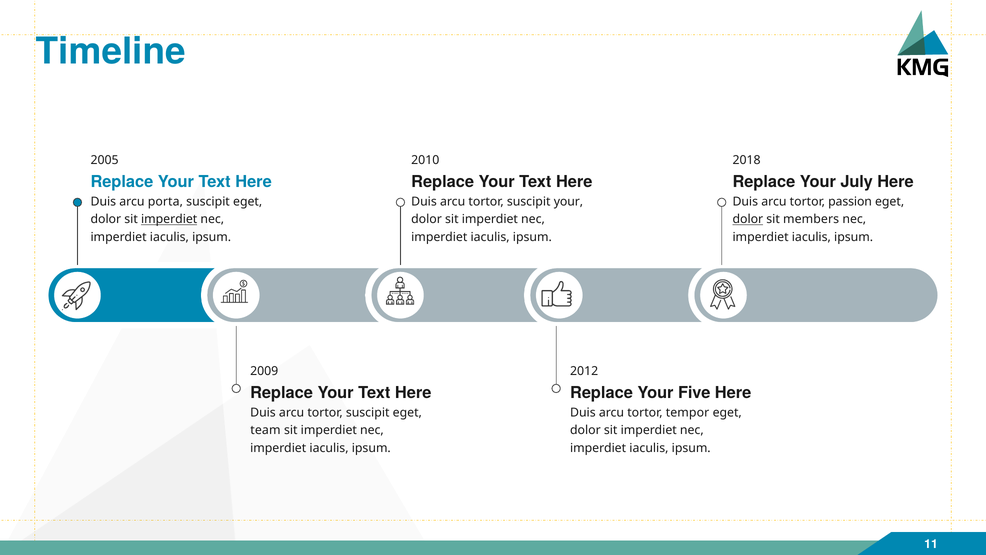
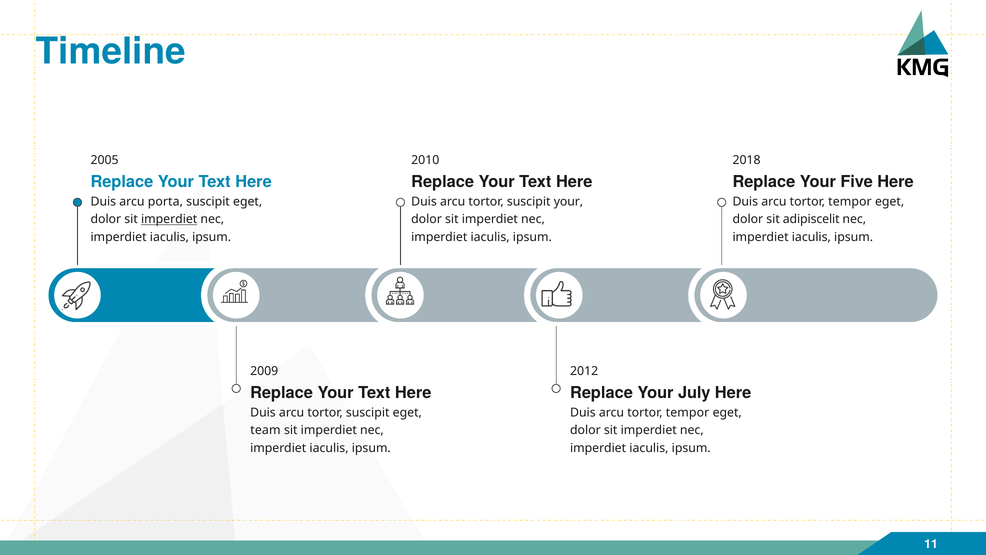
July: July -> Five (857, 182)
passion: passion -> tempor (850, 201)
dolor underline: present -> none (748, 219)
members: members -> adipiscelit (811, 219)
Five: Five -> July (694, 392)
